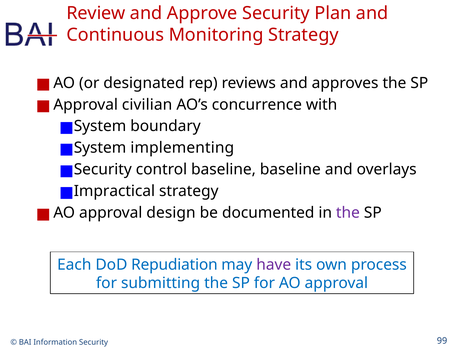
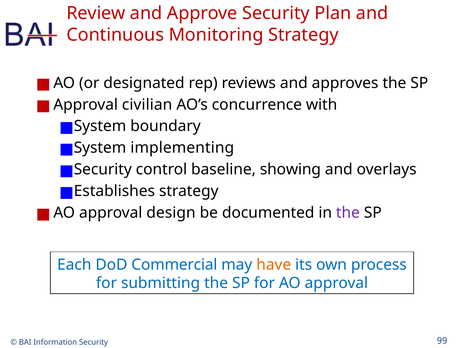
baseline baseline: baseline -> showing (290, 170)
Impractical: Impractical -> Establishes (114, 191)
Repudiation: Repudiation -> Commercial (174, 265)
have colour: purple -> orange (274, 265)
